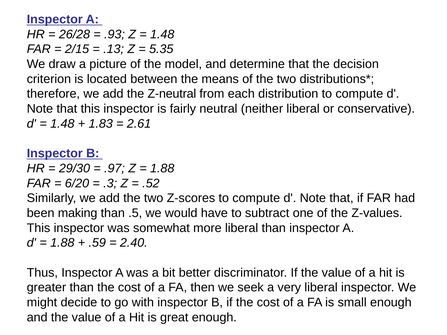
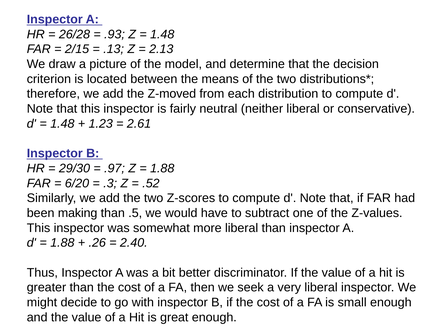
5.35: 5.35 -> 2.13 (161, 49)
Z-neutral: Z-neutral -> Z-moved (172, 94)
1.83: 1.83 -> 1.23 (101, 124)
.59: .59 -> .26 (97, 243)
